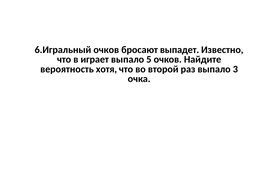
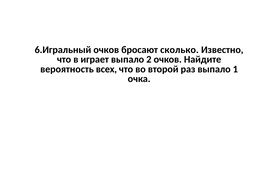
выпадет: выпадет -> сколько (179, 50)
5: 5 -> 2 (149, 59)
хотя: хотя -> всех (106, 69)
3: 3 -> 1 (235, 69)
